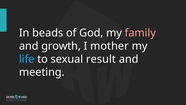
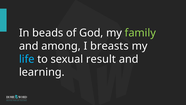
family colour: pink -> light green (140, 33)
growth: growth -> among (61, 46)
mother: mother -> breasts (109, 46)
meeting: meeting -> learning (42, 72)
